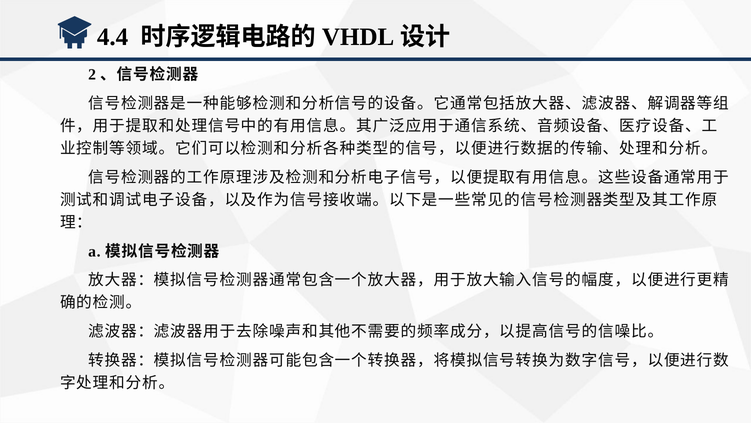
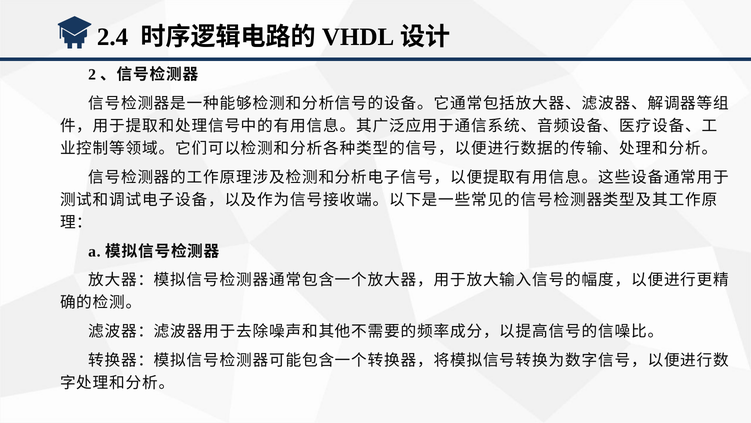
4.4: 4.4 -> 2.4 (113, 37)
